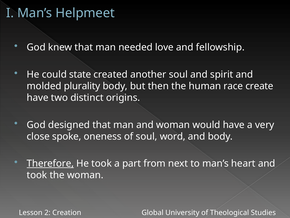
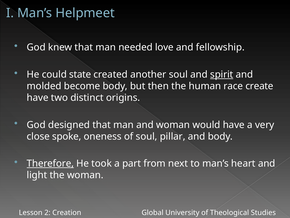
spirit underline: none -> present (222, 74)
plurality: plurality -> become (82, 86)
word: word -> pillar (173, 136)
took: took -> light (37, 175)
